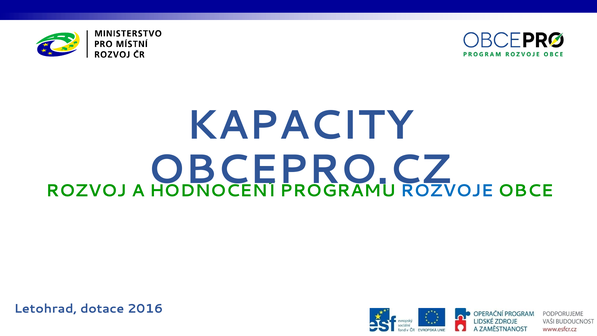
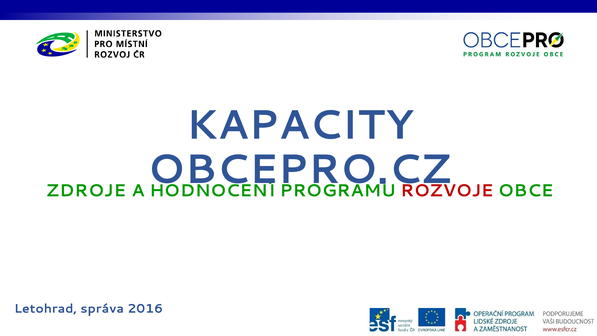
ROZVOJ: ROZVOJ -> ZDROJE (86, 191)
ROZVOJE colour: blue -> red (447, 191)
dotace: dotace -> správa (102, 308)
